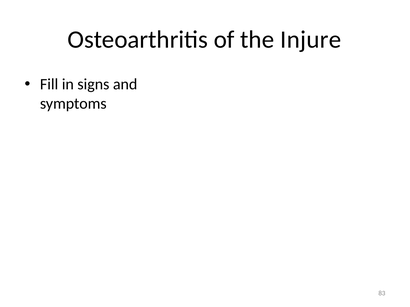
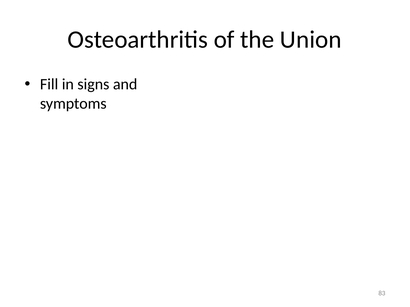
Injure: Injure -> Union (311, 40)
